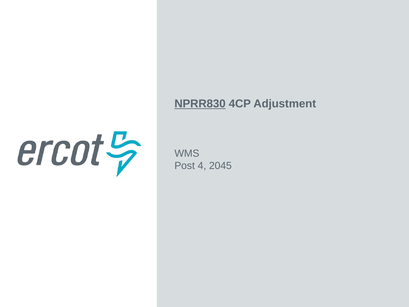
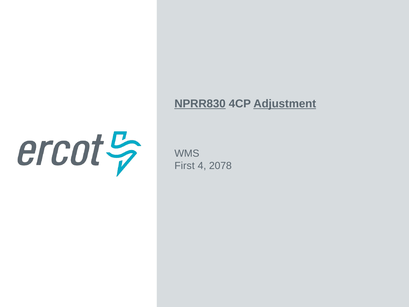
Adjustment underline: none -> present (285, 104)
Post: Post -> First (185, 166)
2045: 2045 -> 2078 (220, 166)
